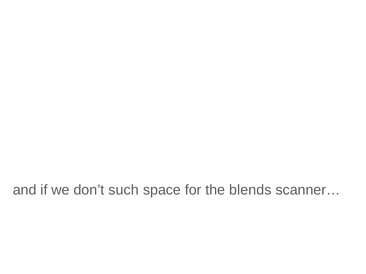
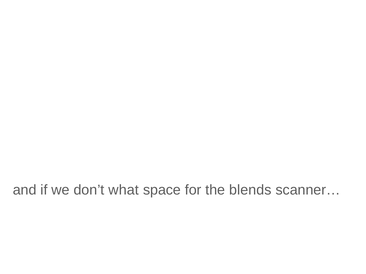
such: such -> what (124, 190)
